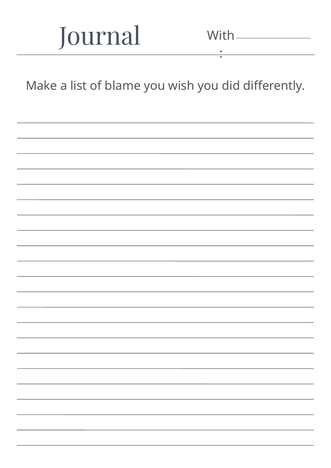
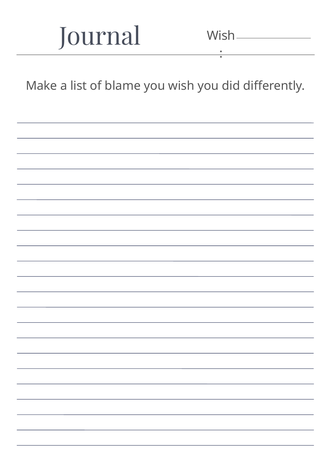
With: With -> Wish (221, 36)
